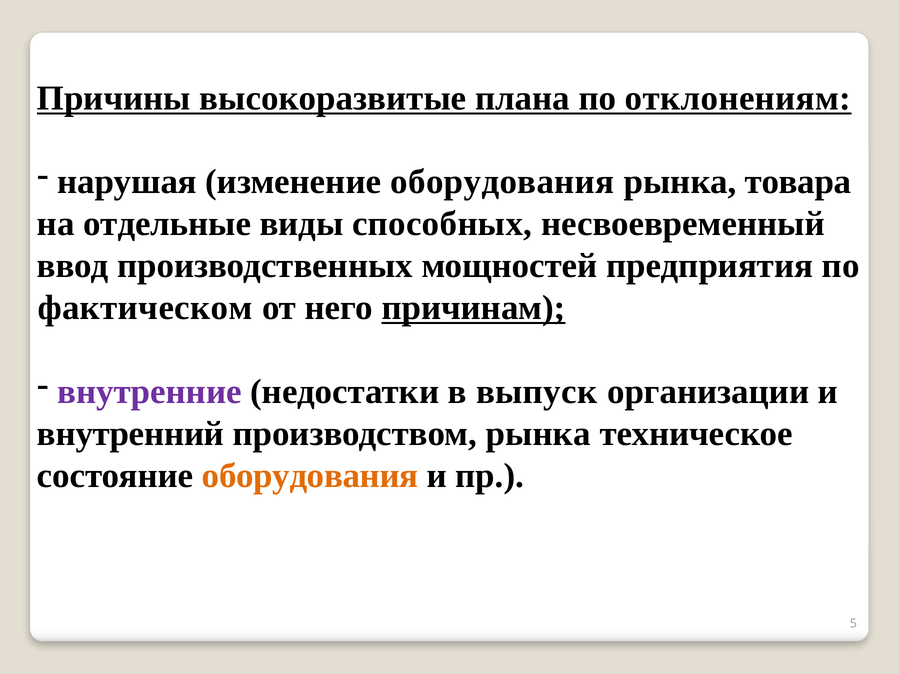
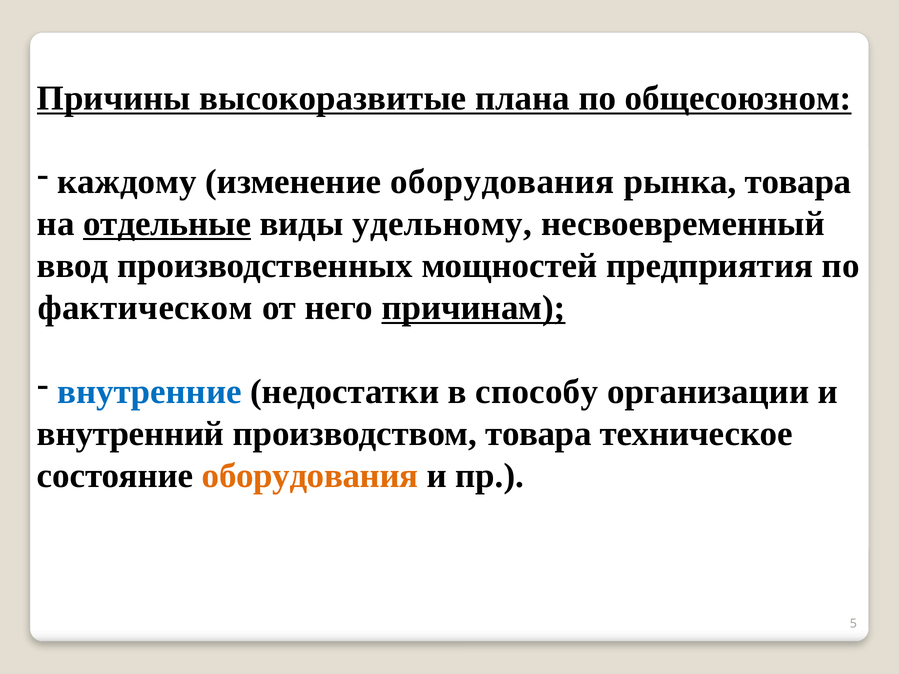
отклонениям: отклонениям -> общесоюзном (738, 98)
нарушая: нарушая -> каждому (127, 182)
отдельные underline: none -> present (167, 224)
способных: способных -> удельному (442, 224)
внутренние colour: purple -> blue (149, 392)
выпуск: выпуск -> способу (537, 392)
производством рынка: рынка -> товара (538, 434)
